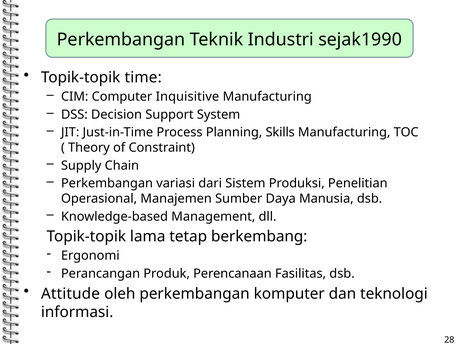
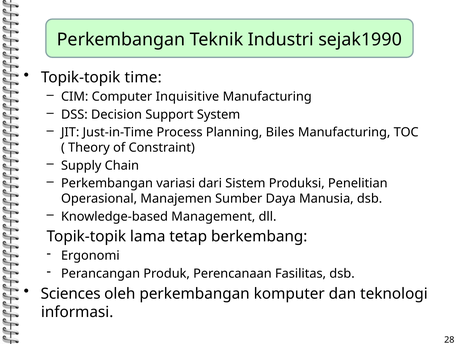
Skills: Skills -> Biles (280, 132)
Attitude: Attitude -> Sciences (71, 294)
